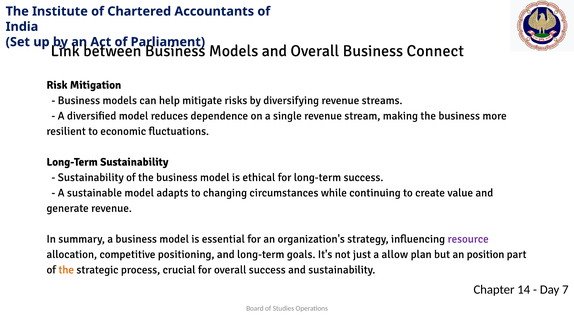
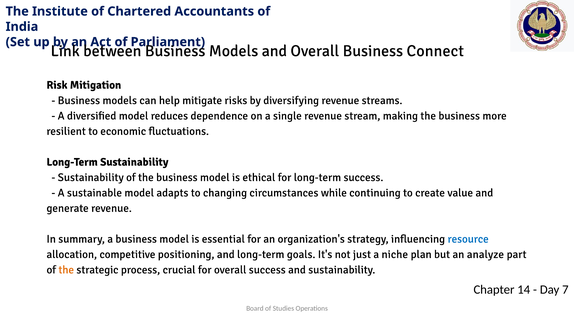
resource colour: purple -> blue (468, 239)
allow: allow -> niche (395, 254)
position: position -> analyze (485, 254)
